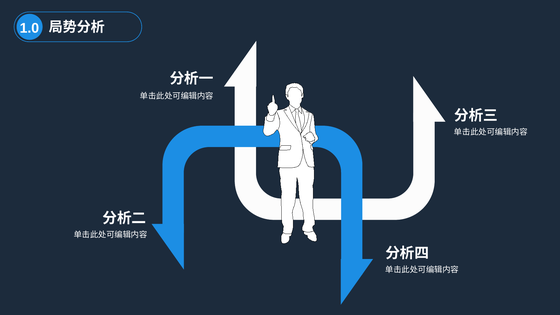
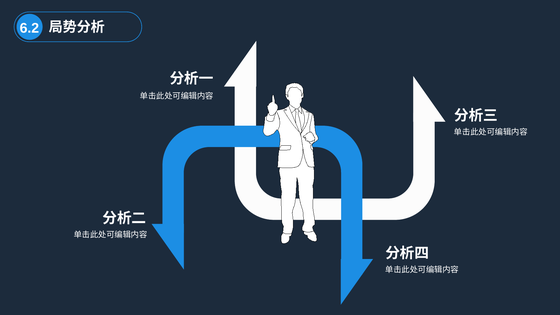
1.0: 1.0 -> 6.2 (29, 28)
